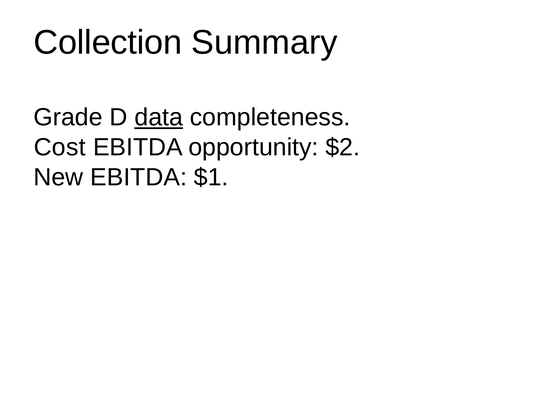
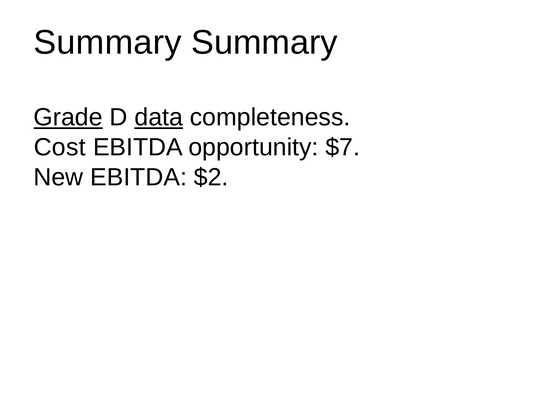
Collection: Collection -> Summary (108, 43)
Grade underline: none -> present (68, 117)
$2: $2 -> $7 (343, 147)
$1: $1 -> $2 (211, 177)
